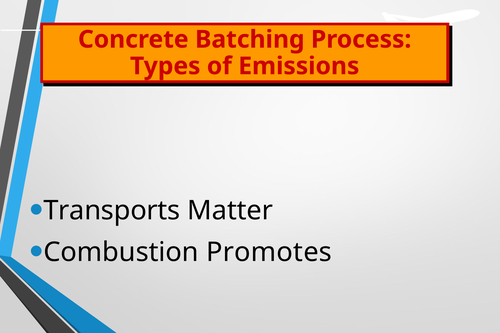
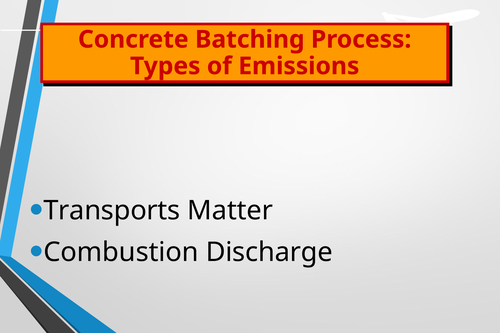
Promotes: Promotes -> Discharge (269, 253)
